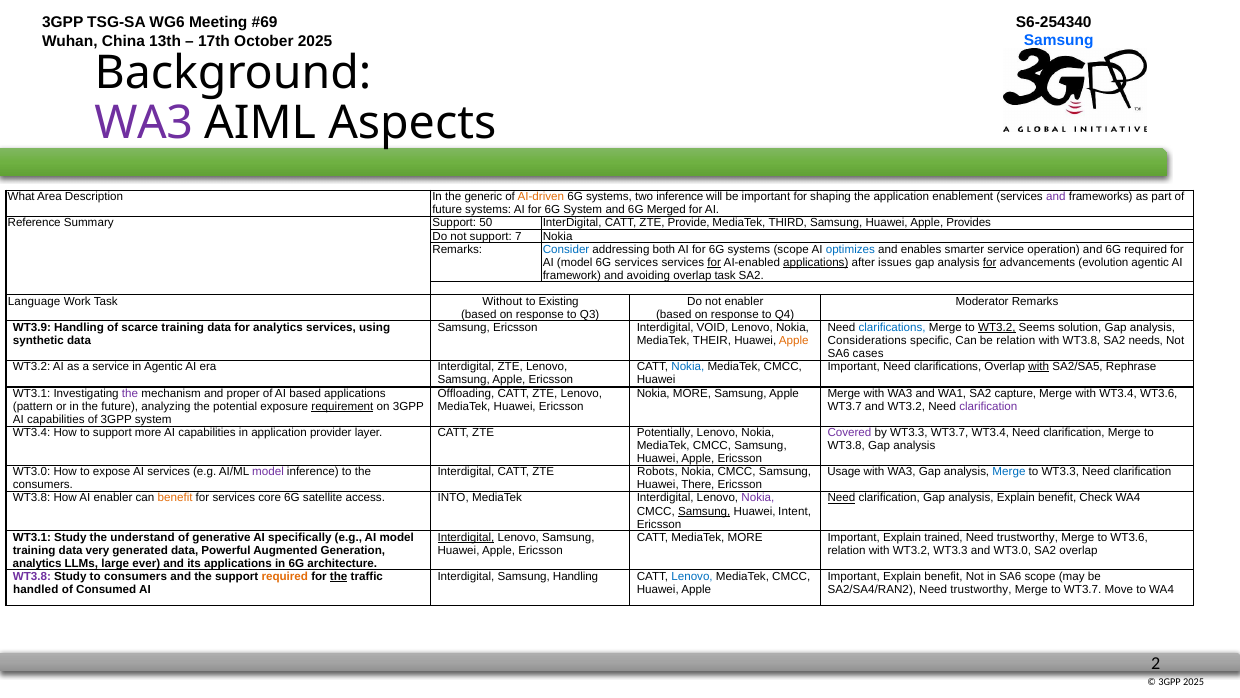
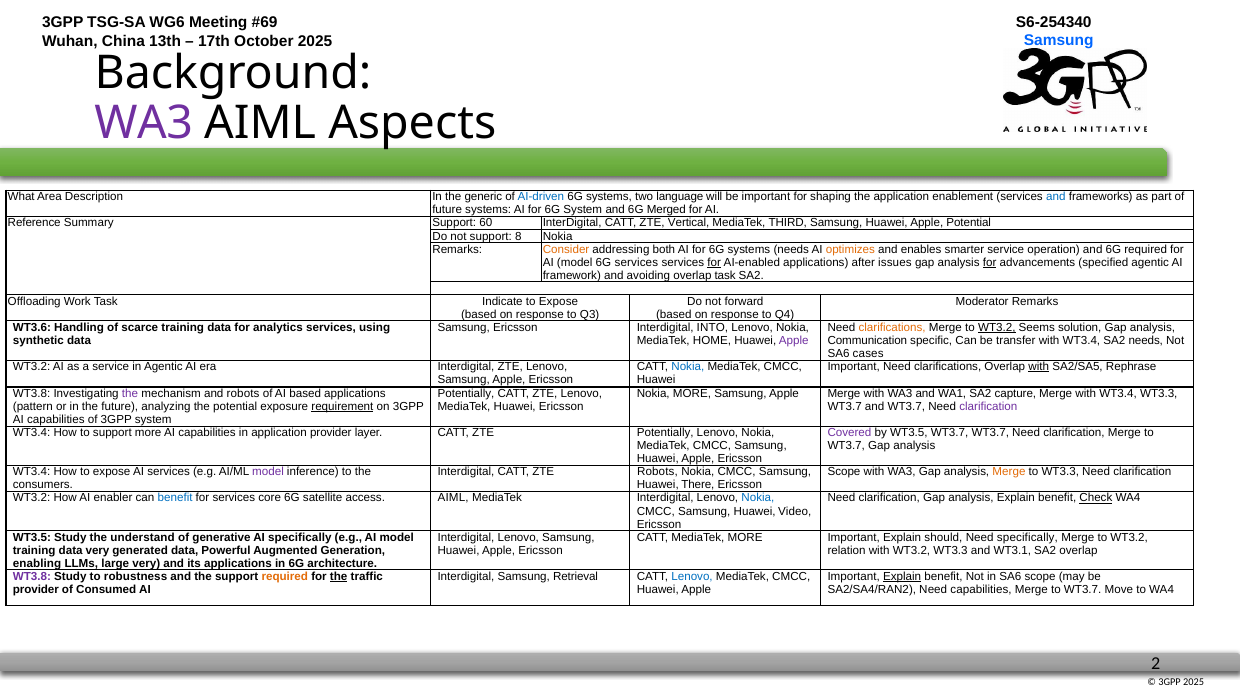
AI-driven colour: orange -> blue (541, 197)
two inference: inference -> language (680, 197)
and colour: purple -> blue (1056, 197)
50: 50 -> 60 (486, 223)
Provide: Provide -> Vertical (689, 223)
Apple Provides: Provides -> Potential (969, 223)
7: 7 -> 8 (518, 236)
Consider colour: blue -> orange (566, 249)
systems scope: scope -> needs (791, 249)
optimizes colour: blue -> orange (850, 249)
applications underline: present -> none (816, 262)
evolution: evolution -> specified (1103, 262)
Language: Language -> Offloading (34, 301)
Without: Without -> Indicate (502, 301)
Existing: Existing -> Expose (559, 301)
not enabler: enabler -> forward (744, 301)
WT3.9: WT3.9 -> WT3.6 (32, 327)
VOID: VOID -> INTO (712, 327)
clarifications colour: blue -> orange (892, 327)
THEIR: THEIR -> HOME (712, 340)
Apple colour: orange -> purple (794, 340)
Considerations: Considerations -> Communication (867, 340)
be relation: relation -> transfer (1016, 340)
WT3.8: WT3.8 -> WT3.4 (1081, 340)
WT3.1: WT3.1 -> WT3.8 (32, 393)
and proper: proper -> robots (243, 393)
Offloading: Offloading -> Potentially (466, 393)
WT3.4 WT3.6: WT3.6 -> WT3.3 (1159, 393)
and WT3.2: WT3.2 -> WT3.7 (906, 406)
by WT3.3: WT3.3 -> WT3.5 (909, 433)
WT3.7 WT3.4: WT3.4 -> WT3.7 (990, 433)
WT3.8: WT3.8 -> WT3.7 (846, 446)
WT3.0: WT3.0 -> WT3.4 (32, 472)
Usage: Usage -> Scope (844, 472)
Merge colour: blue -> orange (1009, 472)
WT3.8: WT3.8 -> WT3.2 (32, 498)
benefit colour: orange -> blue (175, 498)
access INTO: INTO -> AIML (453, 498)
Nokia colour: purple -> blue (758, 498)
Need underline: present -> none (841, 498)
Check underline: none -> present (1096, 498)
Samsung underline: present -> none (704, 511)
Intent: Intent -> Video (795, 511)
WT3.1: WT3.1 -> WT3.5 (32, 537)
Interdigital underline: present -> none (466, 537)
trained: trained -> should (943, 537)
trustworthy: trustworthy -> specifically (1027, 537)
WT3.6: WT3.6 -> WT3.2 (1129, 537)
and WT3.0: WT3.0 -> WT3.1 (1012, 550)
analytics: analytics -> enabling (37, 563)
large ever: ever -> very (146, 563)
to consumers: consumers -> robustness (136, 576)
Samsung Handling: Handling -> Retrieval (576, 576)
Explain underline: none -> present (902, 576)
handled: handled -> provider (36, 589)
SA2/SA4/RAN2 Need trustworthy: trustworthy -> capabilities (981, 589)
